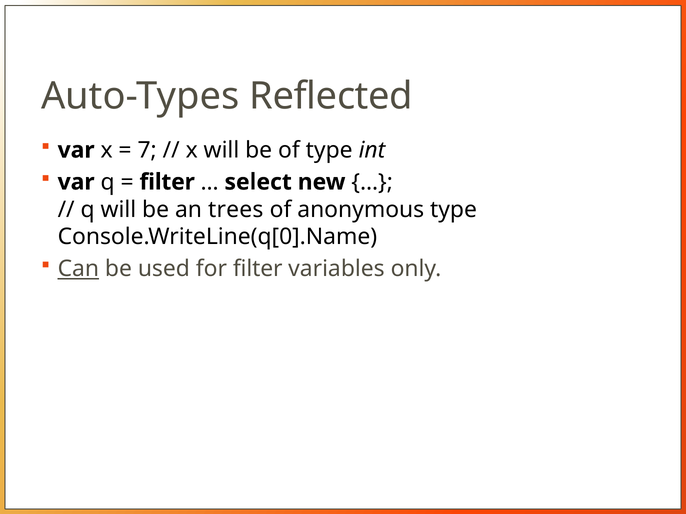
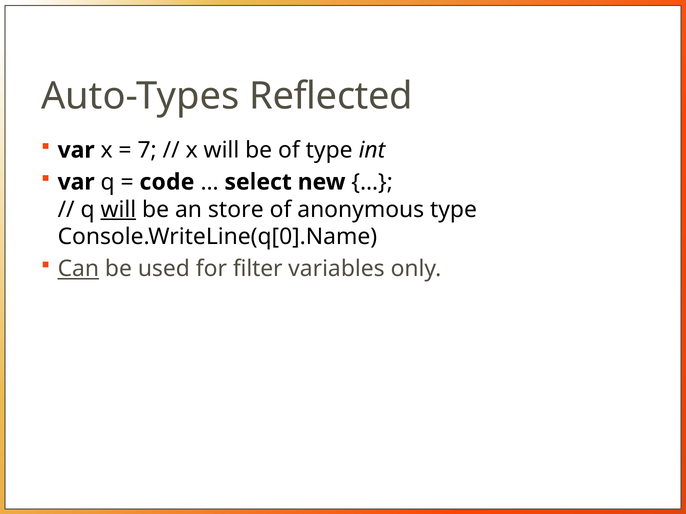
filter: filter -> code (167, 182)
will underline: none -> present (118, 210)
trees: trees -> store (236, 210)
